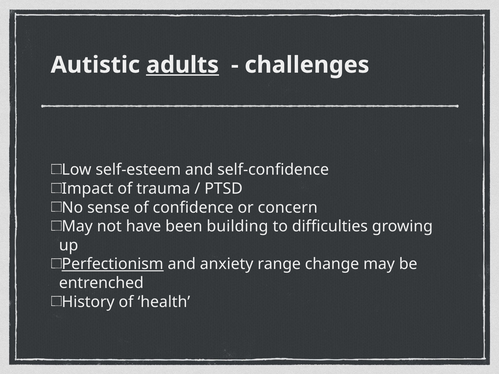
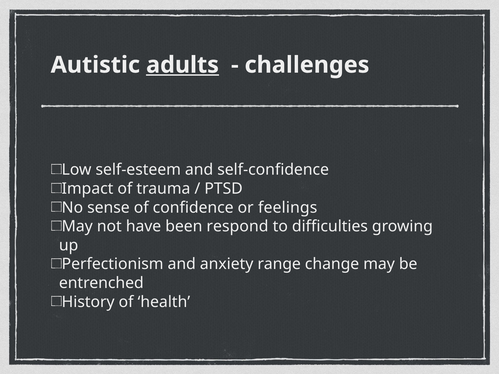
concern: concern -> feelings (288, 208)
building: building -> respond (237, 227)
Perfectionism underline: present -> none (113, 264)
